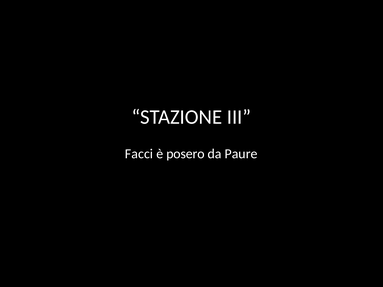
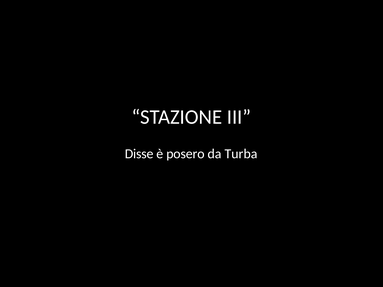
Facci: Facci -> Disse (139, 154)
Paure: Paure -> Turba (241, 154)
